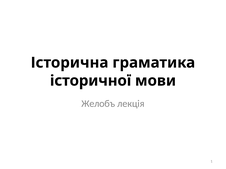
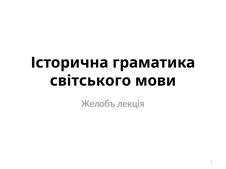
історичної: історичної -> світського (90, 81)
